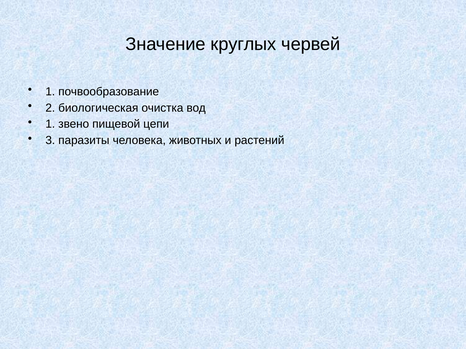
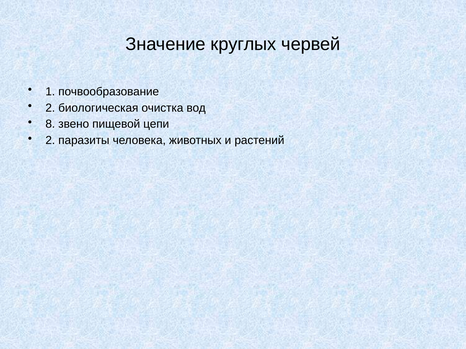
1: 1 -> 8 (50, 124)
3: 3 -> 2 (50, 141)
